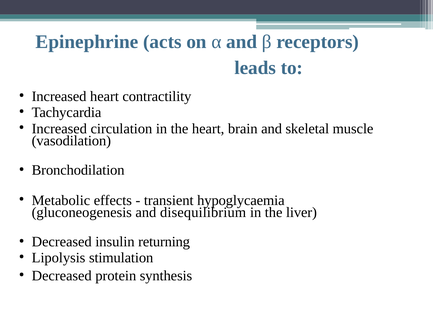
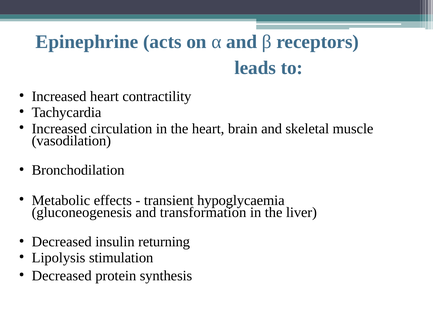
disequilibrium: disequilibrium -> transformation (203, 213)
